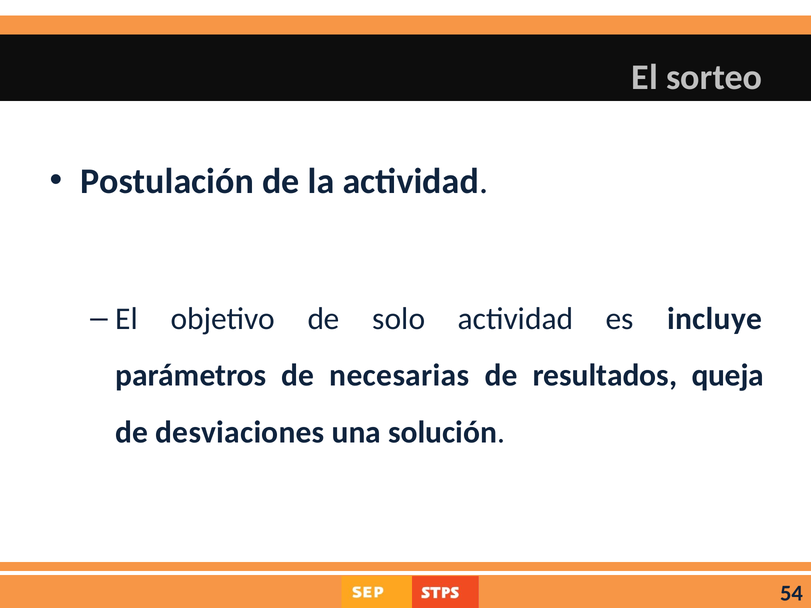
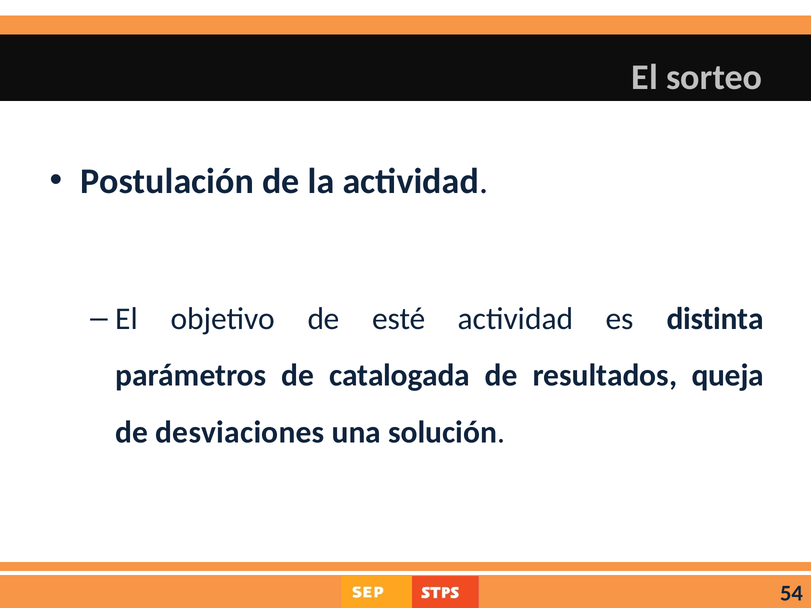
solo: solo -> esté (399, 319)
incluye: incluye -> distinta (715, 319)
necesarias: necesarias -> catalogada (400, 376)
